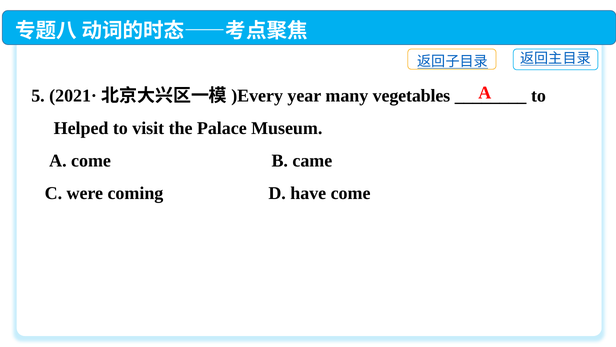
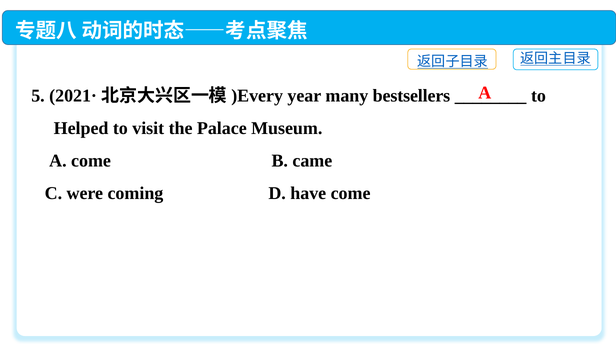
vegetables: vegetables -> bestsellers (411, 96)
